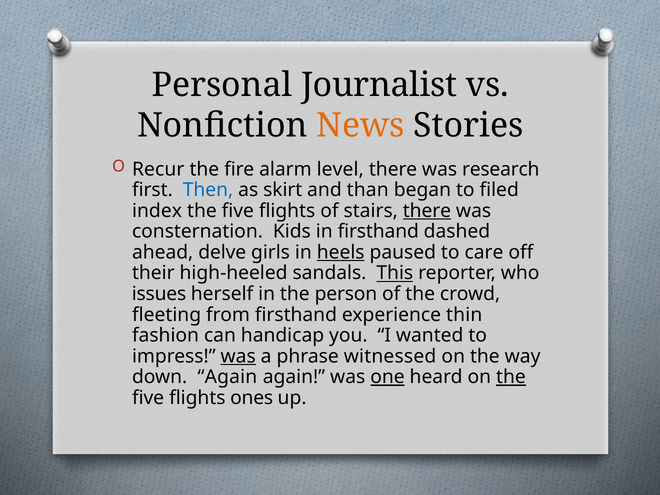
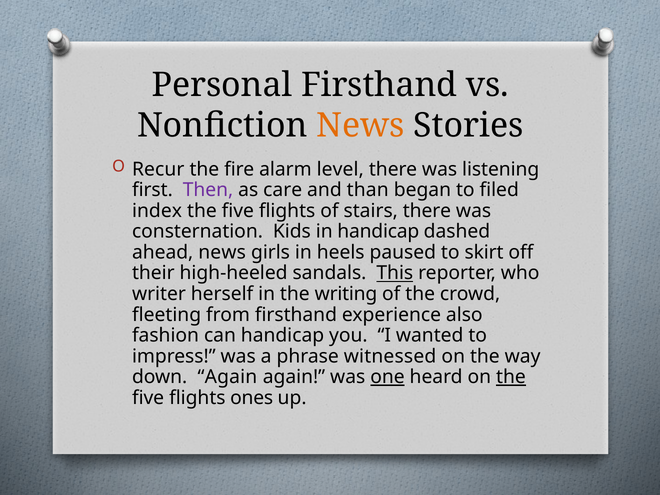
Personal Journalist: Journalist -> Firsthand (379, 85)
research: research -> listening (501, 169)
Then colour: blue -> purple (208, 190)
skirt: skirt -> care (283, 190)
there underline: present -> none (427, 211)
in firsthand: firsthand -> handicap (378, 232)
ahead delve: delve -> news (222, 252)
heels underline: present -> none (341, 252)
care: care -> skirt (484, 252)
issues: issues -> writer (159, 294)
person: person -> writing (346, 294)
thin: thin -> also (464, 315)
was underline: present -> none (238, 356)
